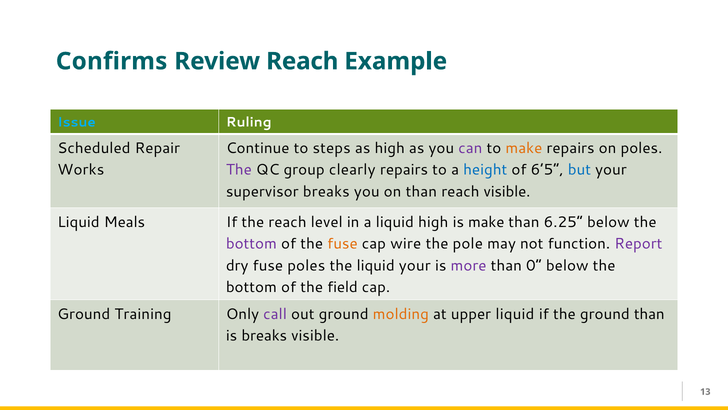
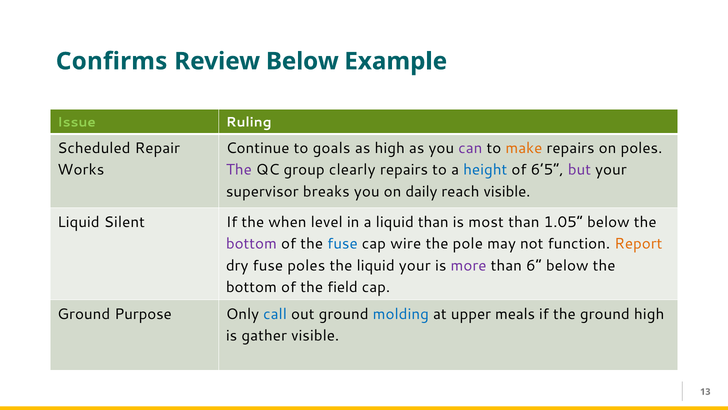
Review Reach: Reach -> Below (302, 61)
Issue colour: light blue -> light green (77, 122)
steps: steps -> goals (332, 148)
but colour: blue -> purple (579, 170)
on than: than -> daily (421, 191)
Meals: Meals -> Silent (124, 222)
the reach: reach -> when (287, 222)
liquid high: high -> than (433, 222)
is make: make -> most (486, 222)
6.25: 6.25 -> 1.05 (563, 222)
fuse colour: orange -> blue (342, 244)
Report colour: purple -> orange (638, 244)
0: 0 -> 6 (534, 265)
Training: Training -> Purpose (143, 314)
call colour: purple -> blue (275, 314)
molding colour: orange -> blue (401, 314)
upper liquid: liquid -> meals (515, 314)
ground than: than -> high (649, 314)
is breaks: breaks -> gather (264, 335)
